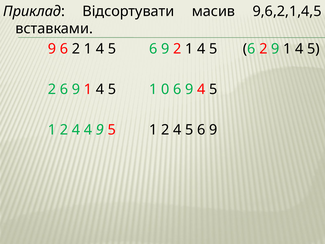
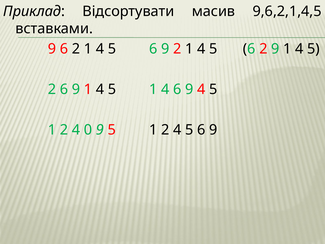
5 1 0: 0 -> 4 (165, 89)
4 4: 4 -> 0 (88, 130)
